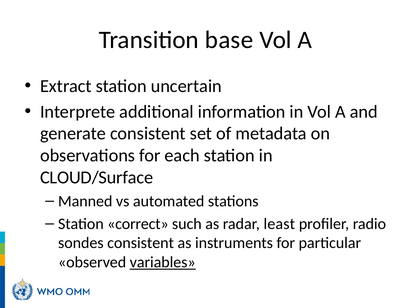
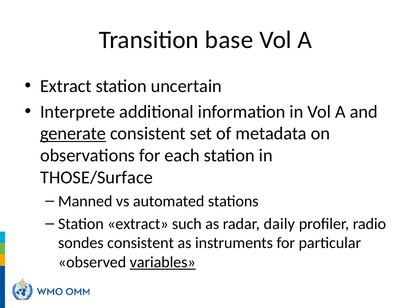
generate underline: none -> present (73, 134)
CLOUD/Surface: CLOUD/Surface -> THOSE/Surface (96, 178)
Station correct: correct -> extract (138, 224)
least: least -> daily (279, 224)
